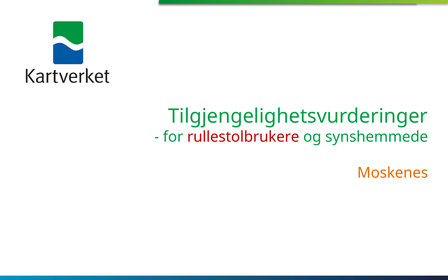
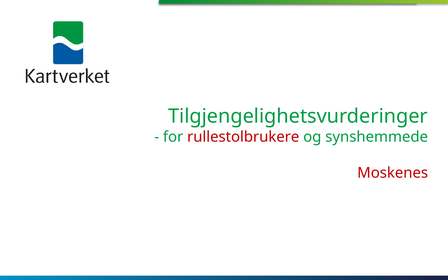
Moskenes colour: orange -> red (393, 173)
